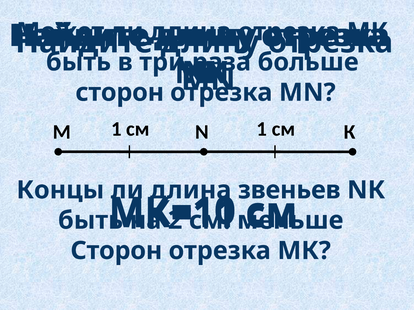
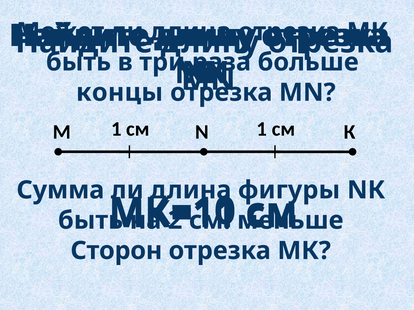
сторон: сторон -> концы (120, 93)
Концы: Концы -> Сумма (60, 190)
звеньев: звеньев -> фигуры (289, 190)
